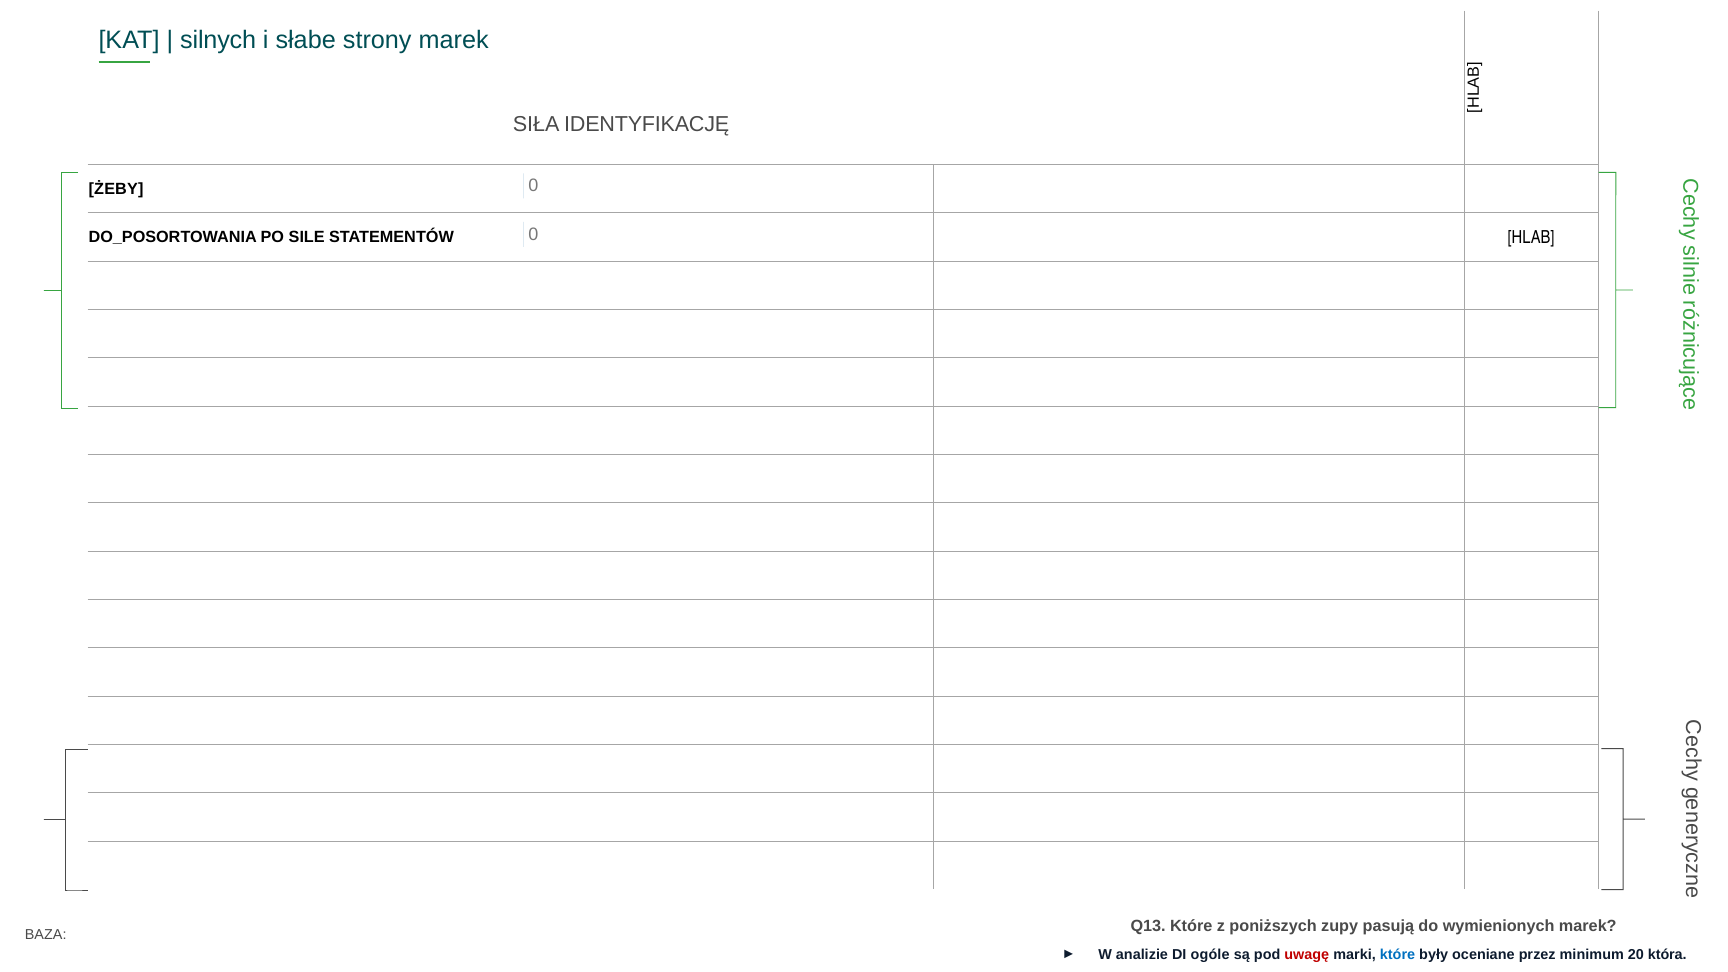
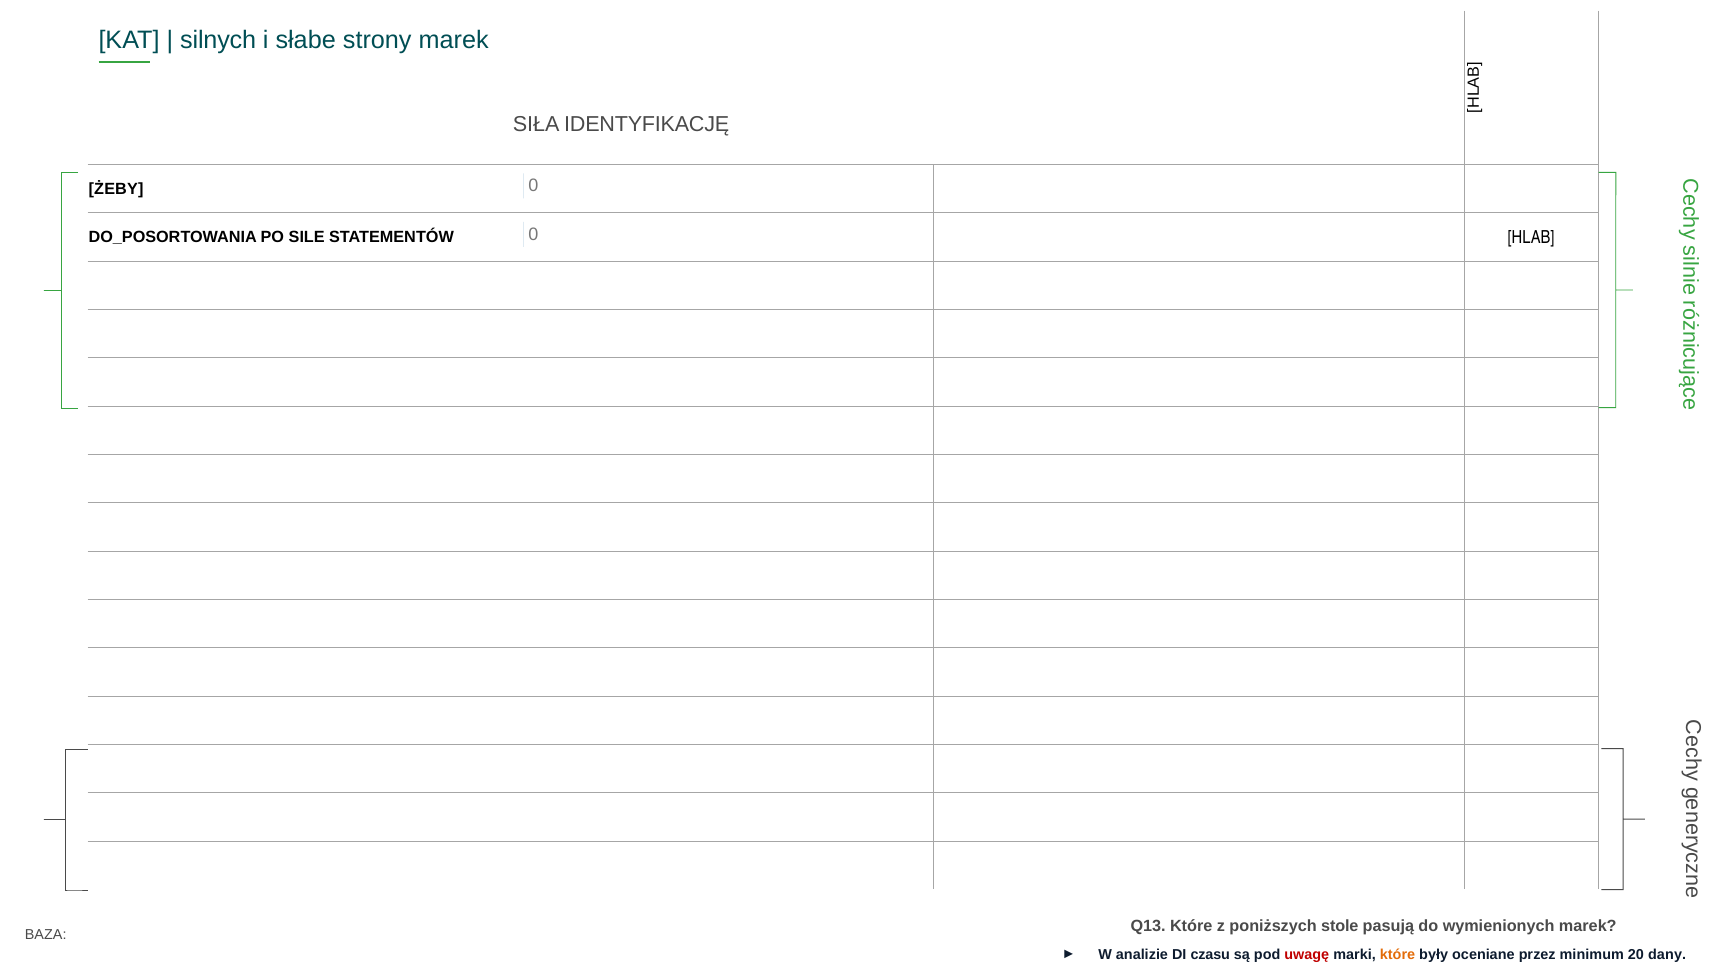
zupy: zupy -> stole (1340, 926)
ogóle: ogóle -> czasu (1210, 955)
które colour: blue -> orange (1397, 955)
która: która -> dany (1667, 955)
